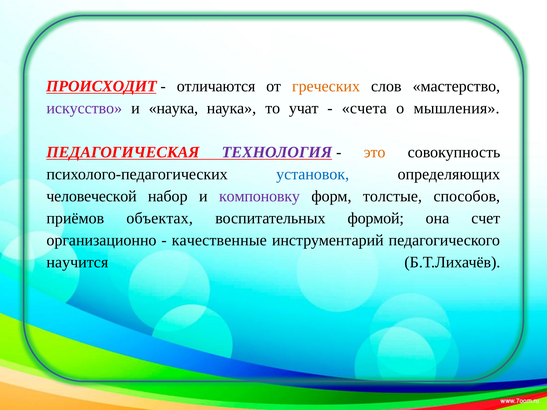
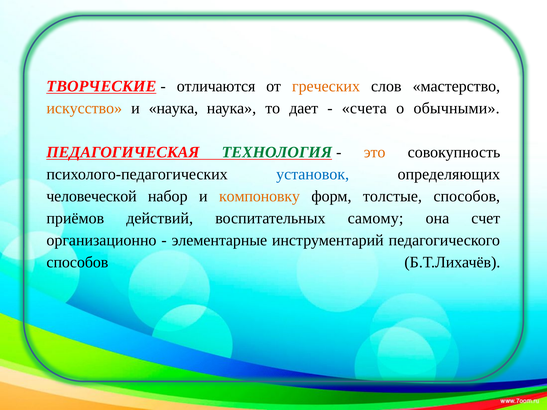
ПРОИСХОДИТ: ПРОИСХОДИТ -> ТВОРЧЕСКИЕ (101, 86)
искусство colour: purple -> orange (84, 108)
учат: учат -> дает (304, 108)
мышления: мышления -> обычными (457, 108)
ТЕХНОЛОГИЯ colour: purple -> green (277, 152)
компоновку colour: purple -> orange (260, 196)
объектах: объектах -> действий (160, 218)
формой: формой -> самому (376, 218)
качественные: качественные -> элементарные (219, 240)
научится: научится -> способов (77, 263)
